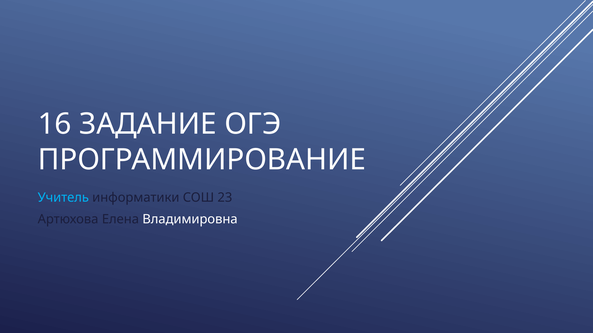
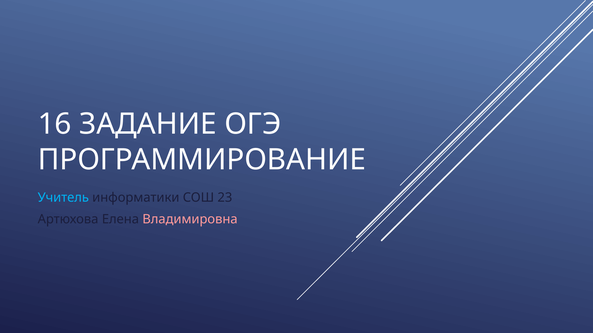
Владимировна colour: white -> pink (190, 220)
